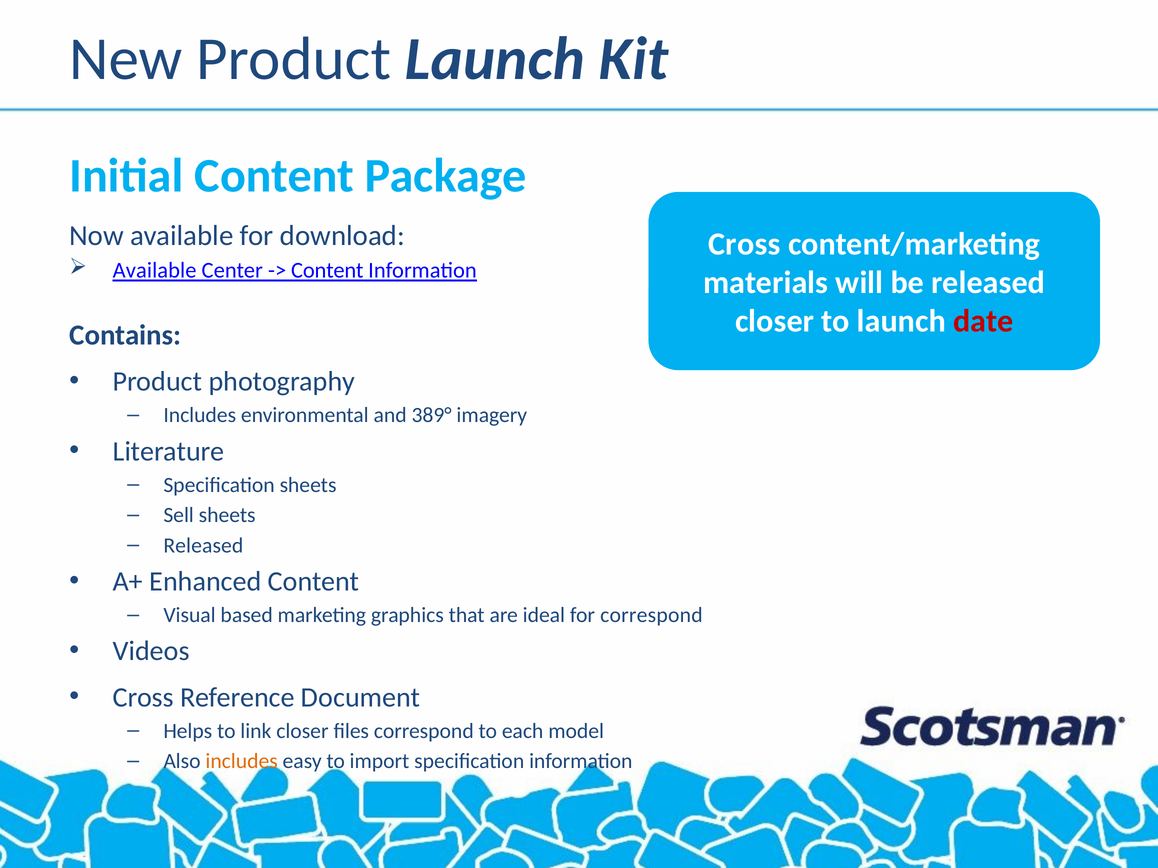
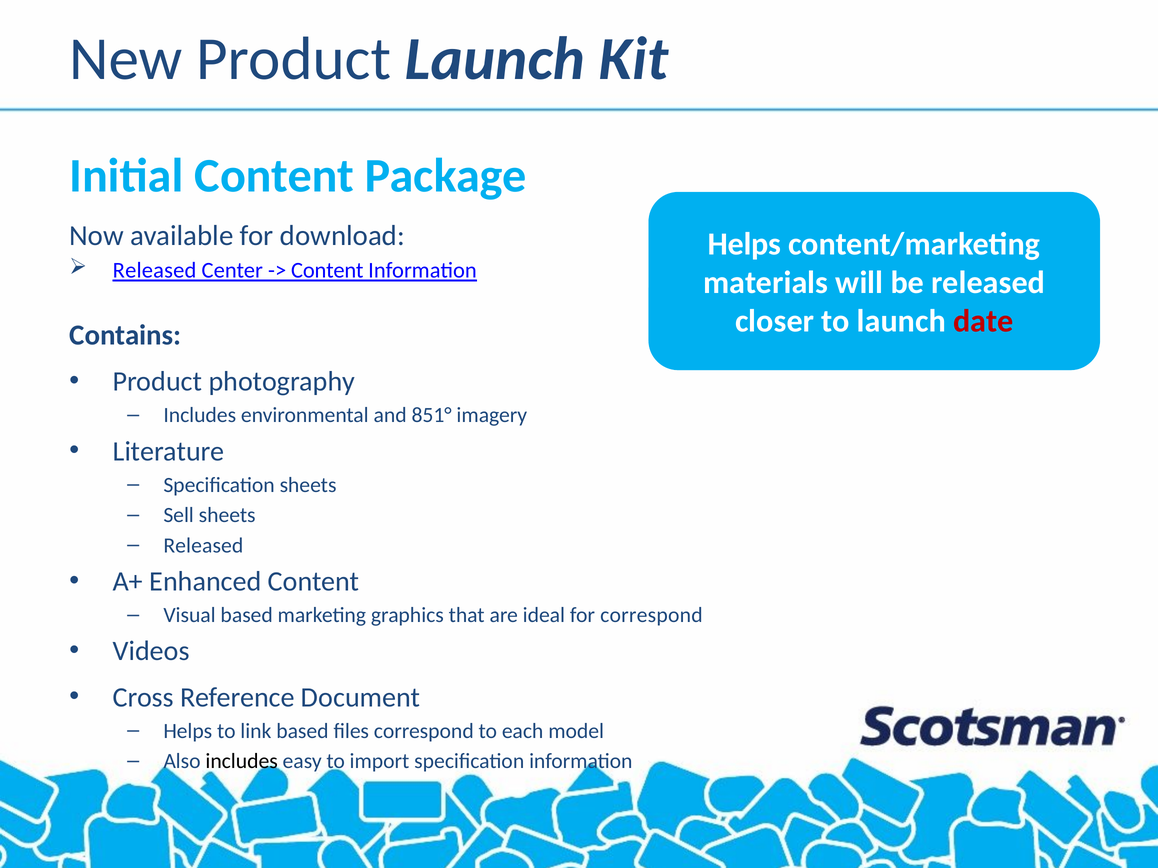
Cross: Cross -> Helps (745, 244)
Available: Available -> Released (155, 271)
389°: 389° -> 851° (432, 416)
link closer: closer -> based (302, 731)
includes colour: orange -> black (242, 762)
